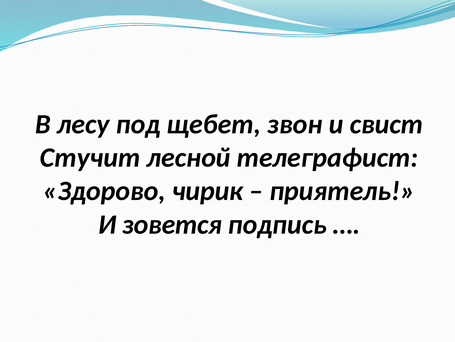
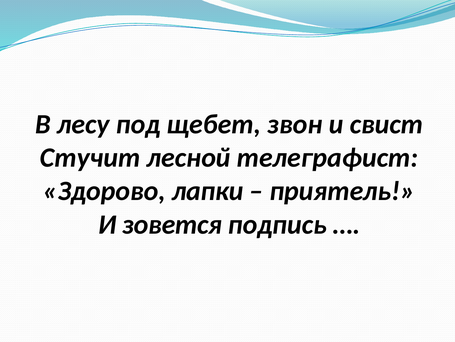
чирик: чирик -> лапки (208, 191)
